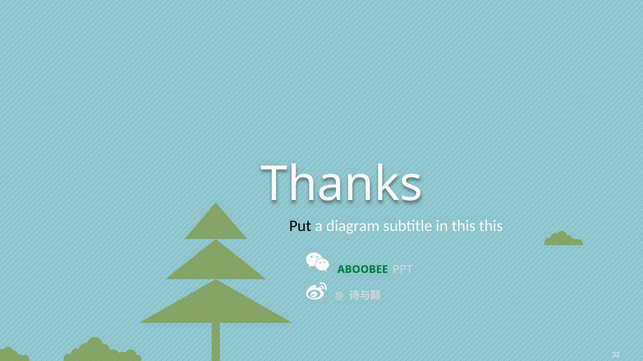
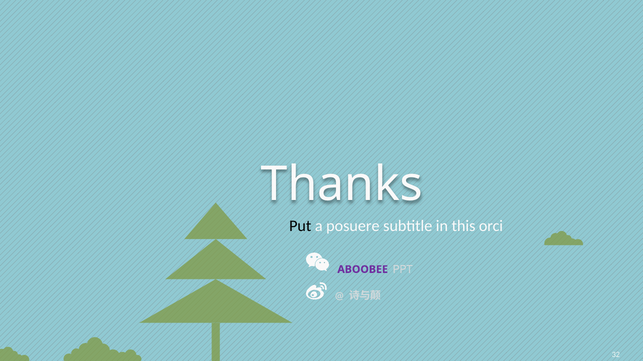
diagram: diagram -> posuere (353, 226)
this this: this -> orci (491, 226)
ABOOBEE colour: green -> purple (363, 270)
